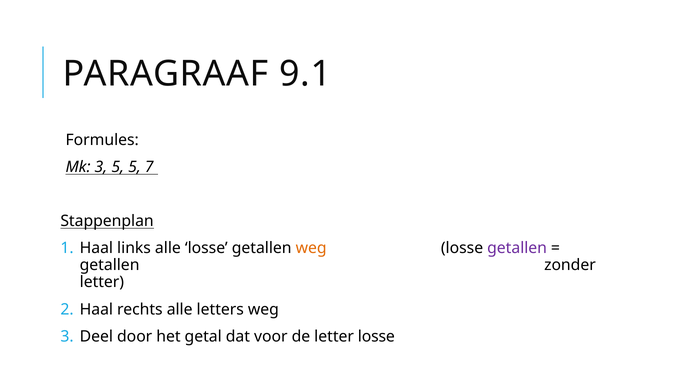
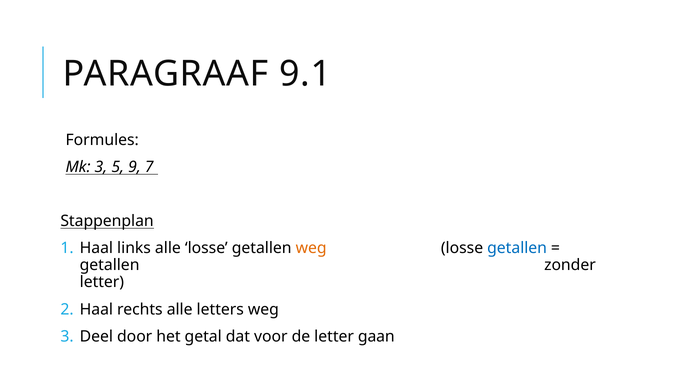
5 5: 5 -> 9 (135, 167)
getallen colour: purple -> blue (517, 248)
letter losse: losse -> gaan (376, 336)
